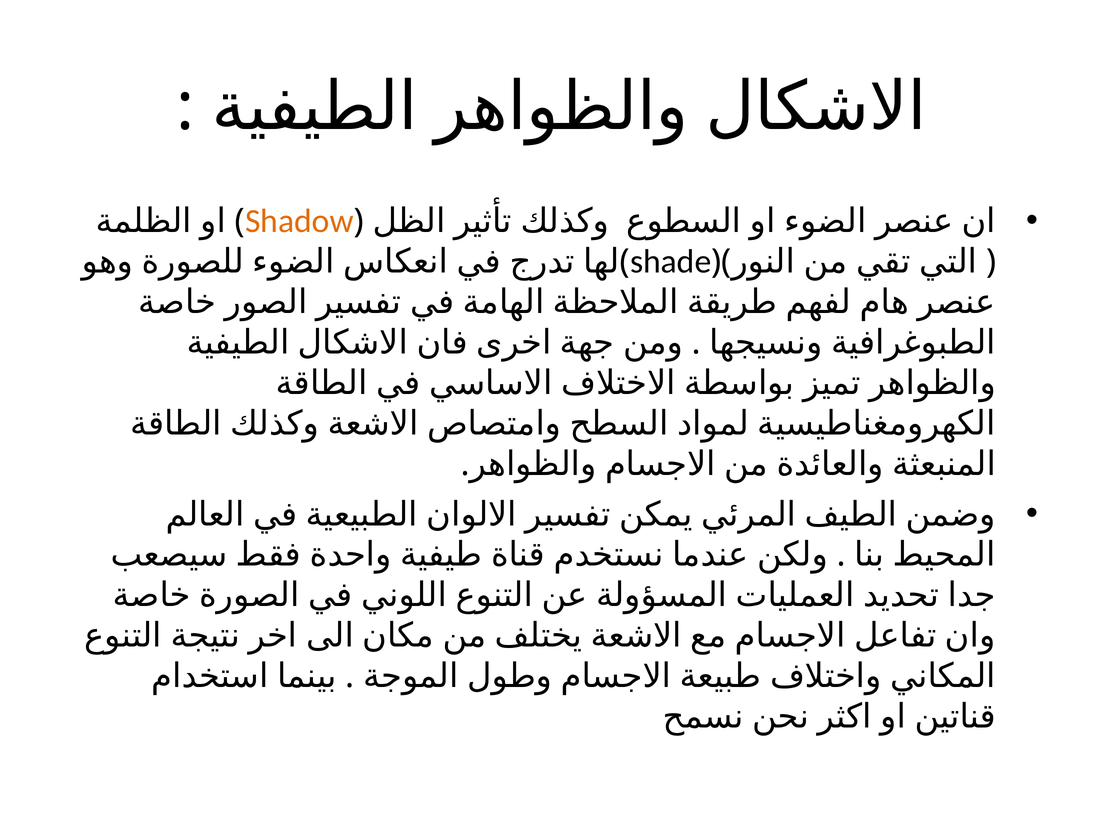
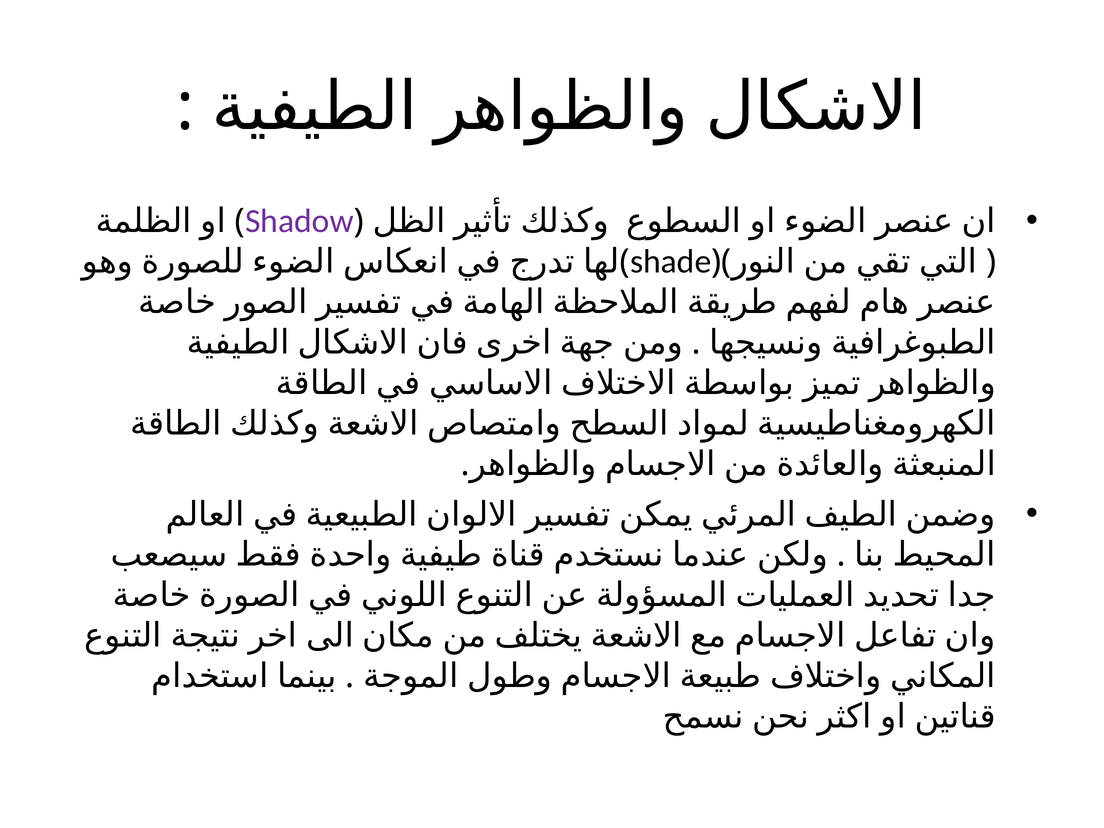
Shadow colour: orange -> purple (299, 221)
